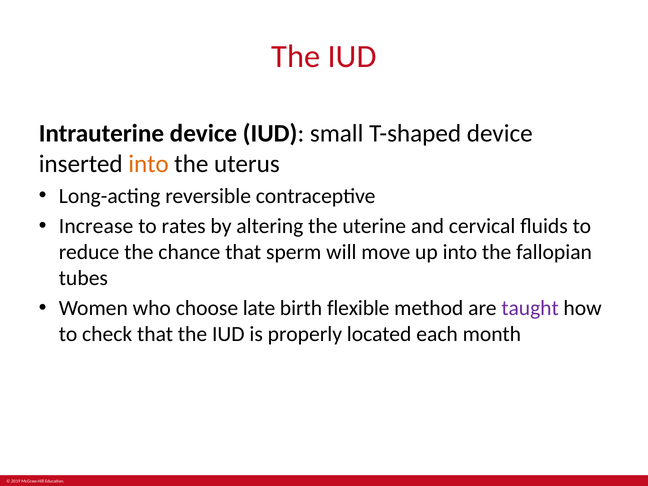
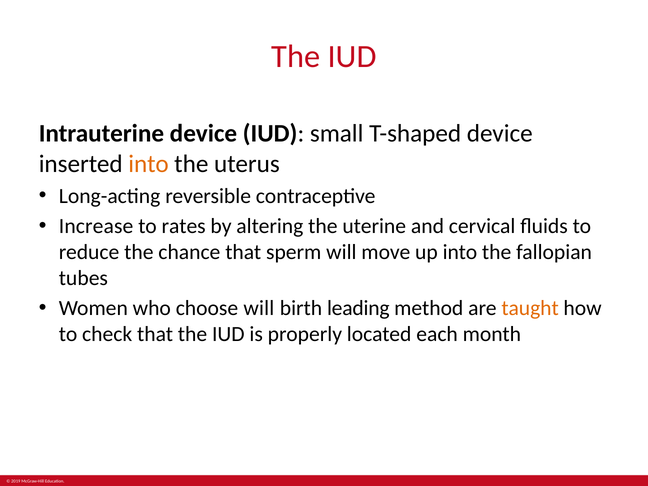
choose late: late -> will (259, 308)
flexible: flexible -> leading (358, 308)
taught colour: purple -> orange (530, 308)
